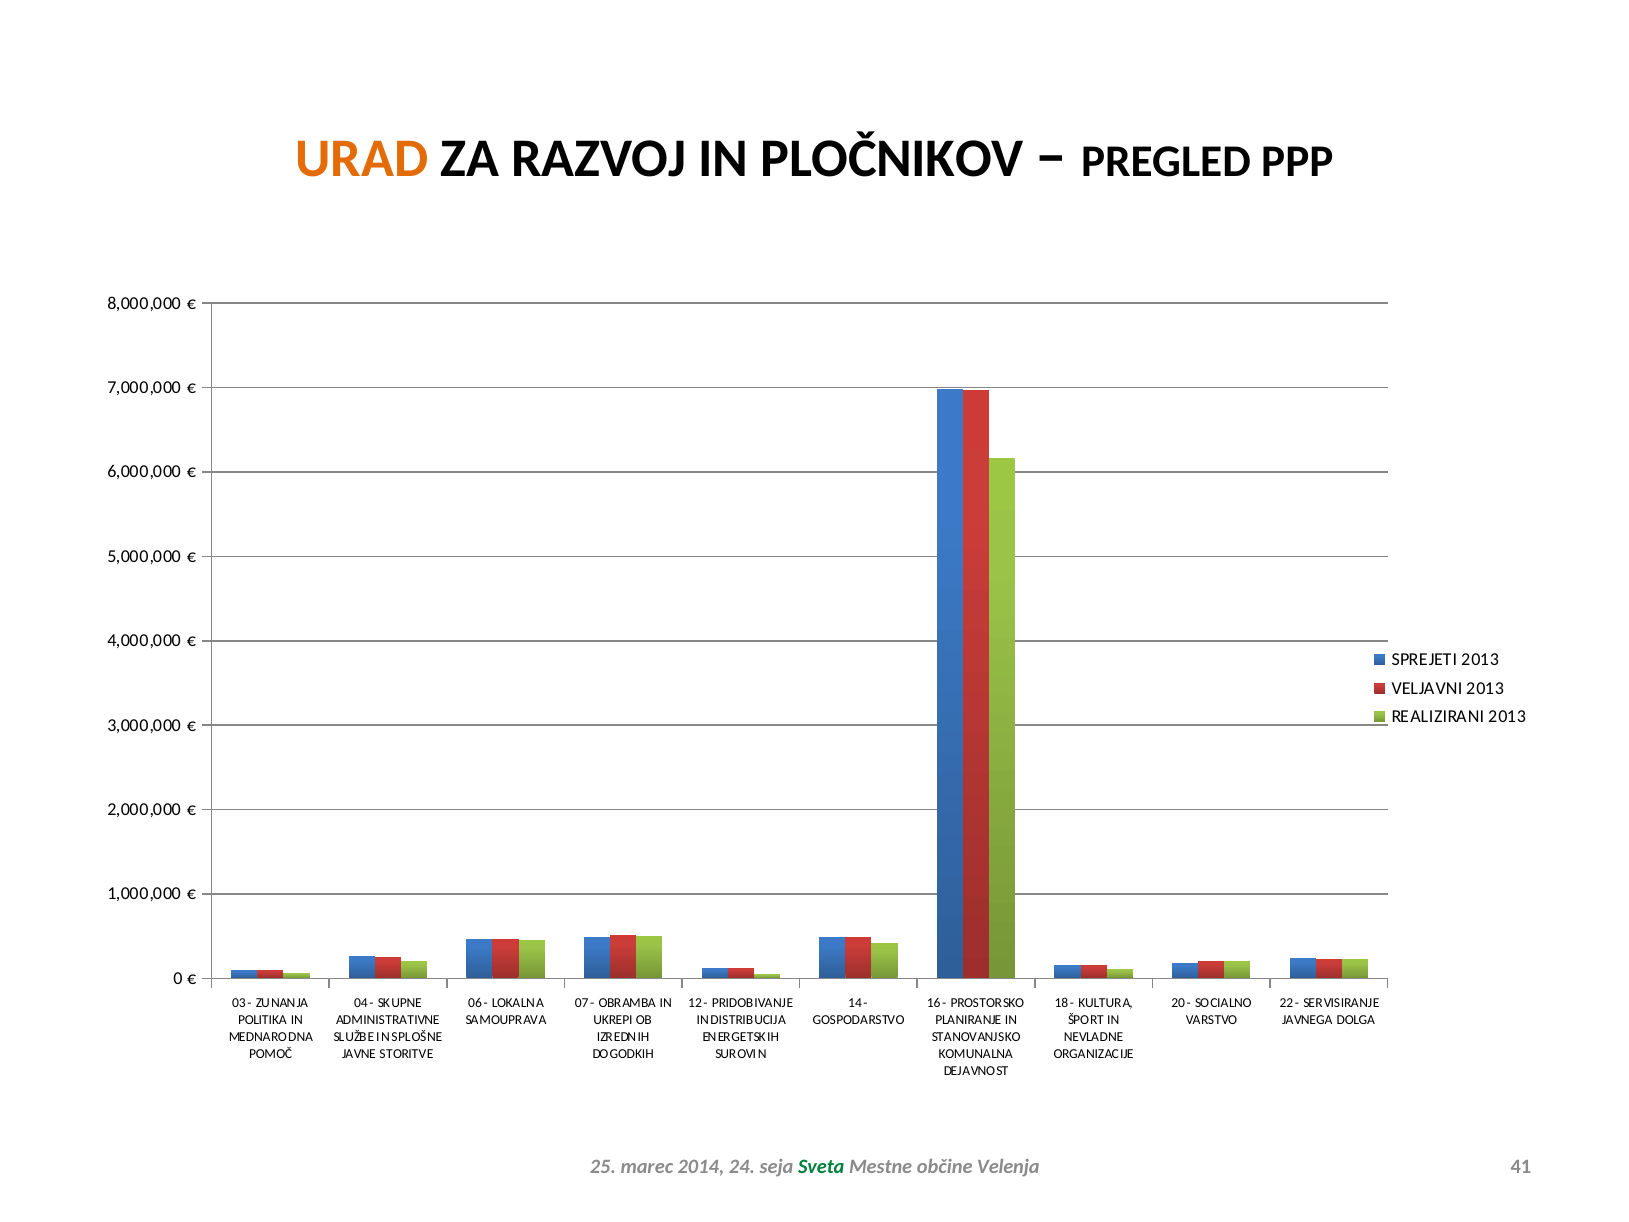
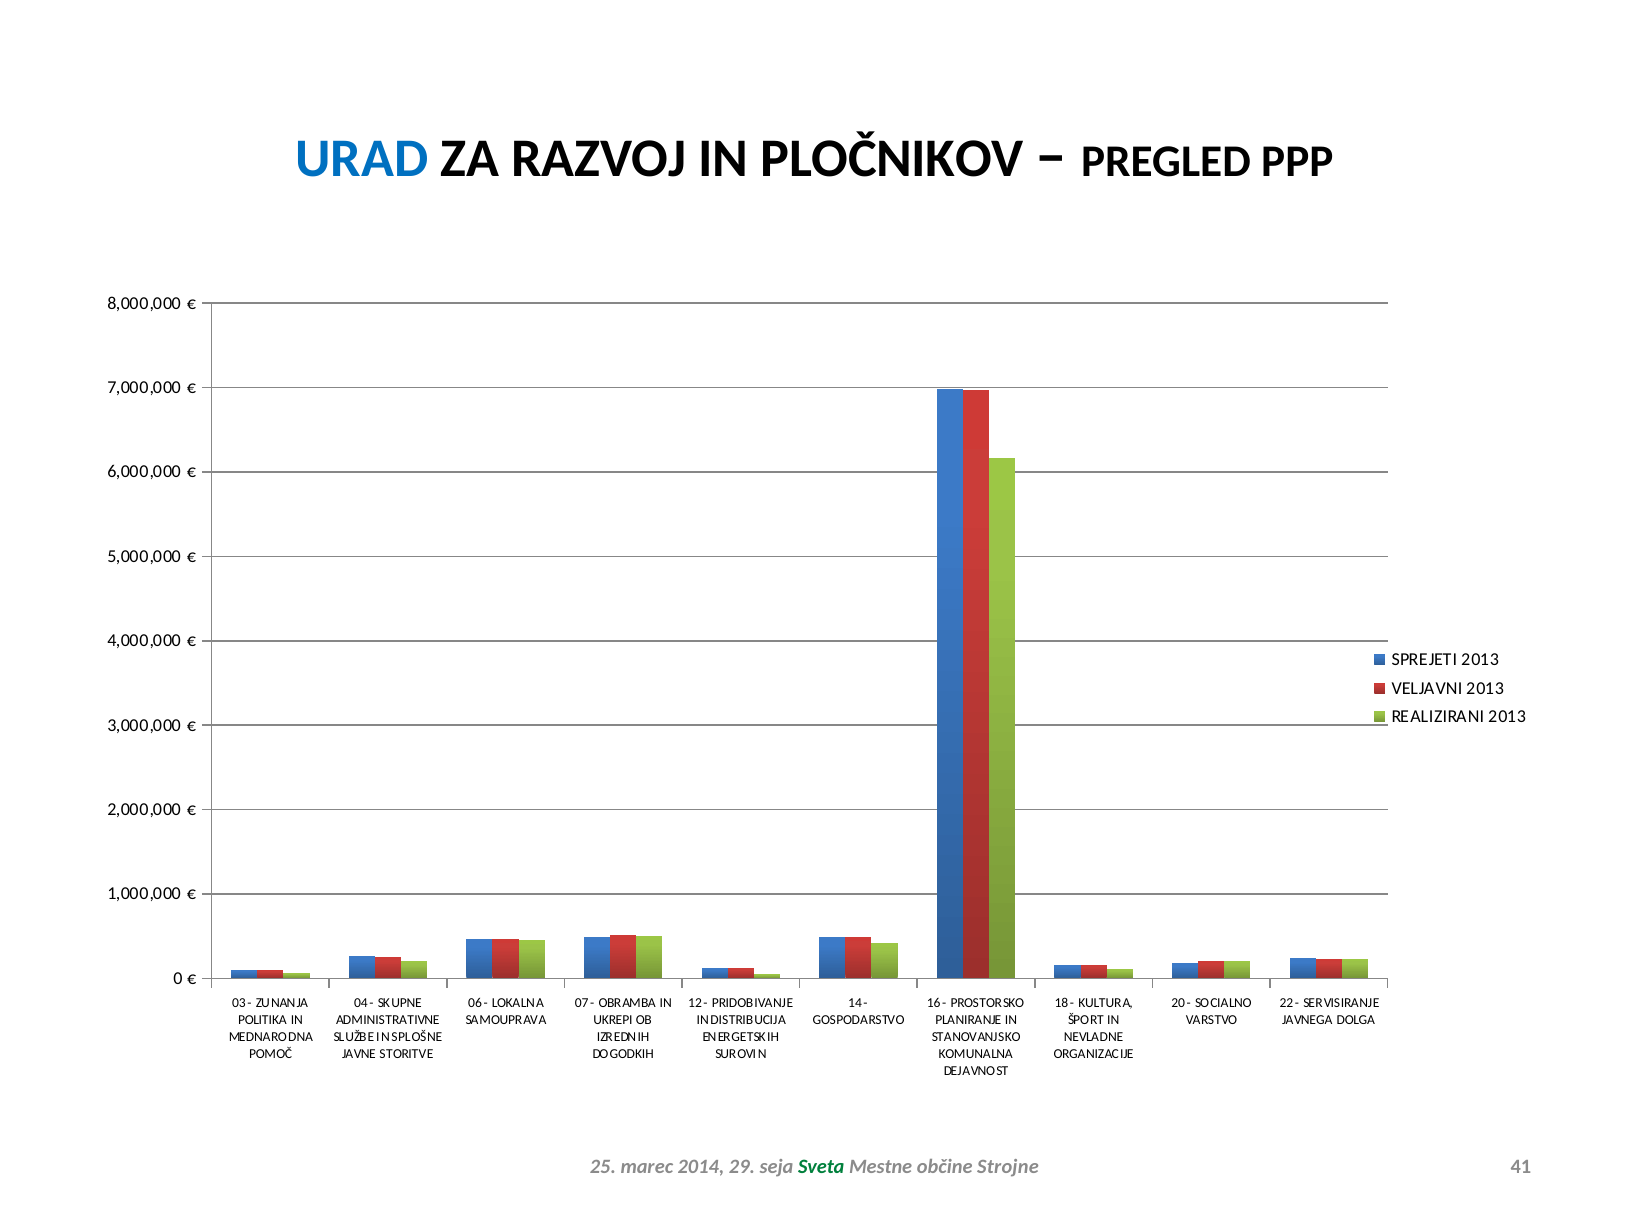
URAD colour: orange -> blue (362, 158)
24: 24 -> 29 (742, 1166)
Velenja: Velenja -> Strojne (1008, 1166)
